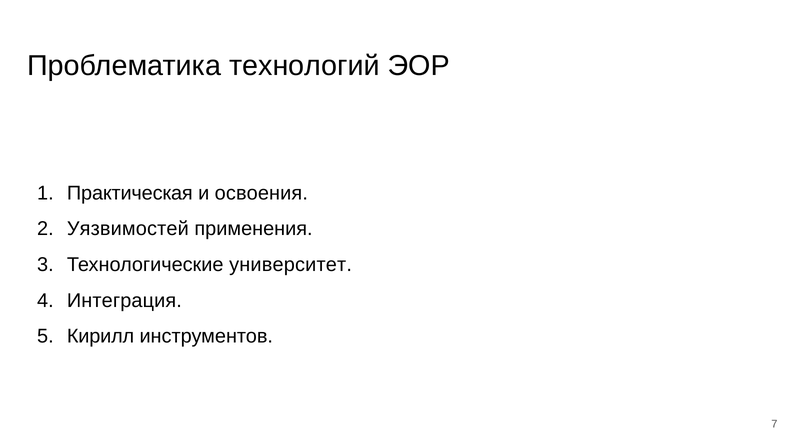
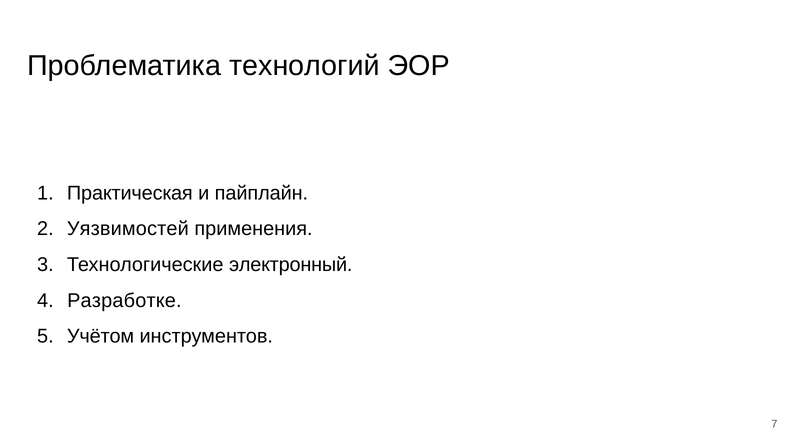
освоения: освоения -> пайплайн (261, 193)
университет: университет -> электронный (291, 264)
Интеграция: Интеграция -> Разработке (124, 300)
Кирилл: Кирилл -> Учётом (101, 336)
